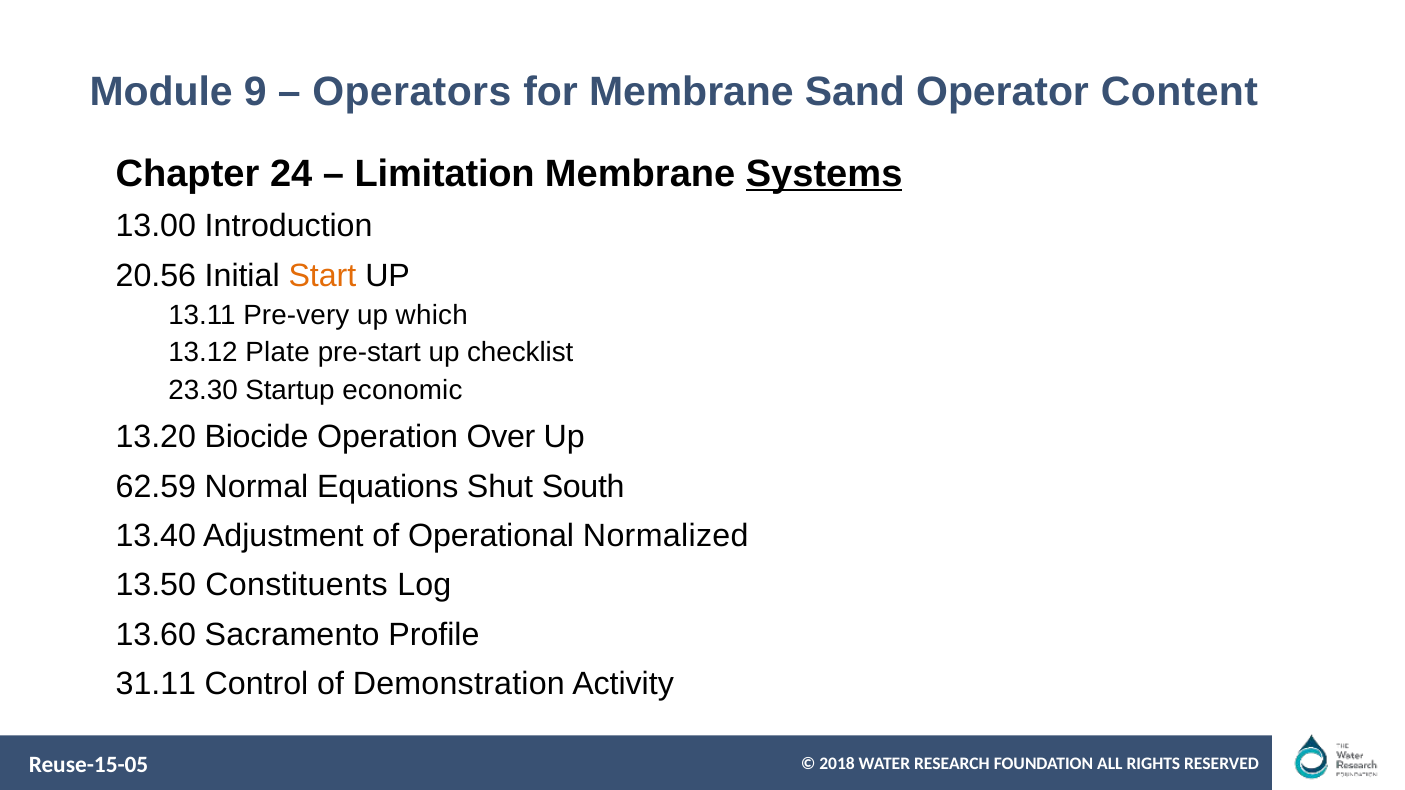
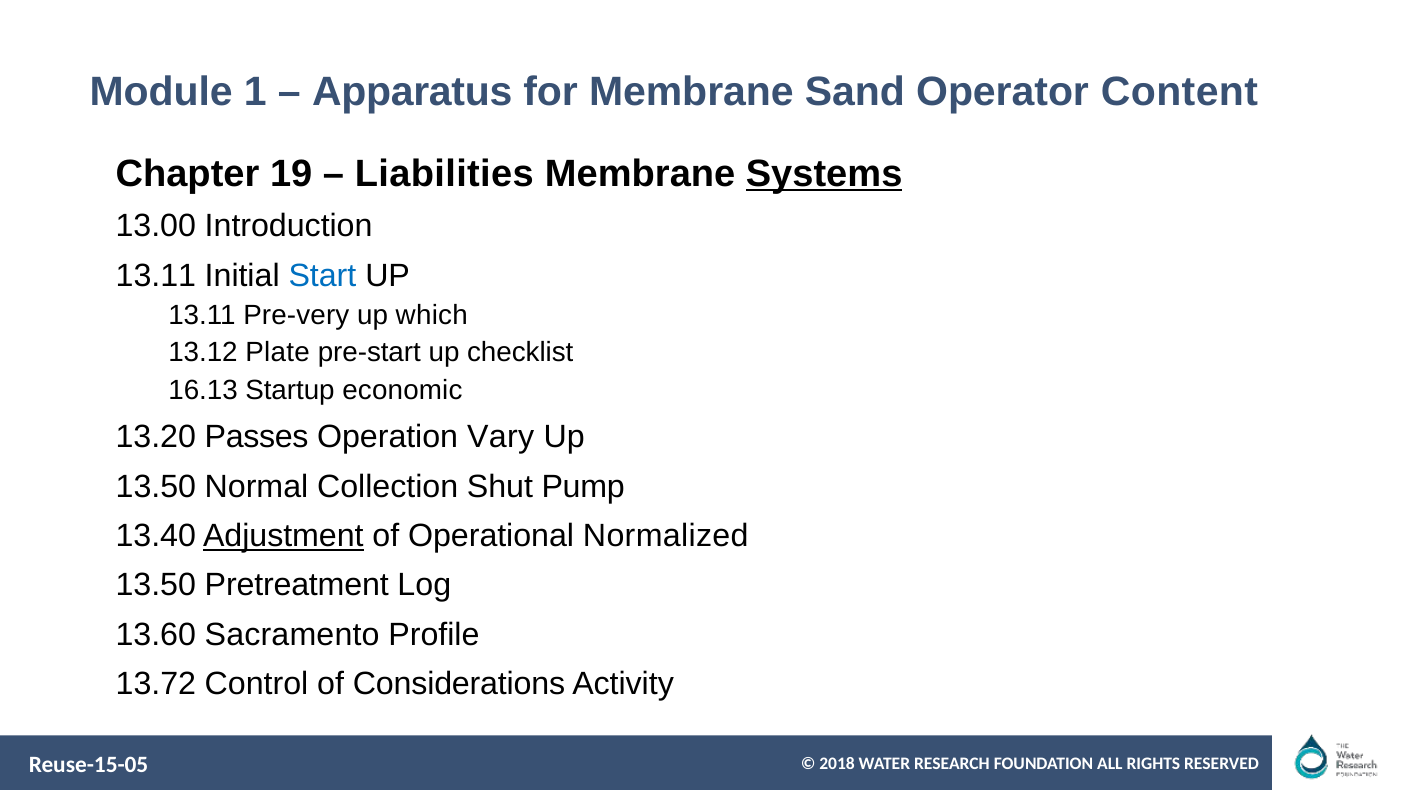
9: 9 -> 1 (255, 92)
Operators: Operators -> Apparatus (412, 92)
24: 24 -> 19 (291, 174)
Limitation: Limitation -> Liabilities (444, 174)
20.56: 20.56 -> 13.11 (156, 276)
Start colour: orange -> blue (322, 276)
23.30: 23.30 -> 16.13 (203, 390)
Biocide: Biocide -> Passes (257, 437)
Over: Over -> Vary (501, 437)
62.59: 62.59 -> 13.50 (156, 487)
Equations: Equations -> Collection (388, 487)
South: South -> Pump (583, 487)
Adjustment underline: none -> present (283, 536)
Constituents: Constituents -> Pretreatment (297, 585)
31.11: 31.11 -> 13.72 (156, 684)
Demonstration: Demonstration -> Considerations (459, 684)
